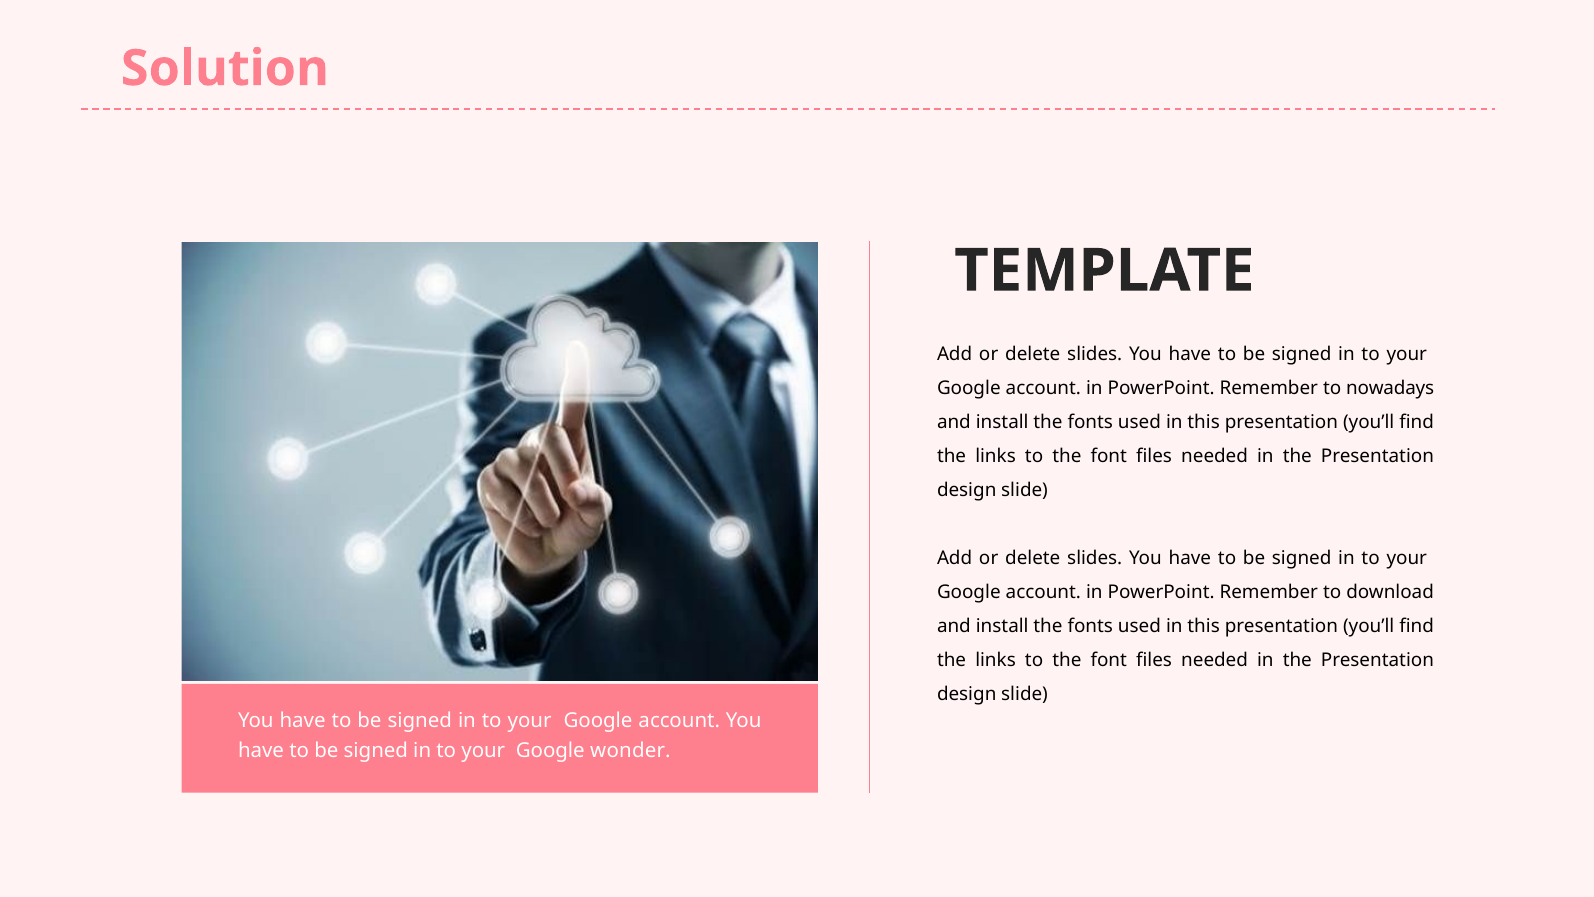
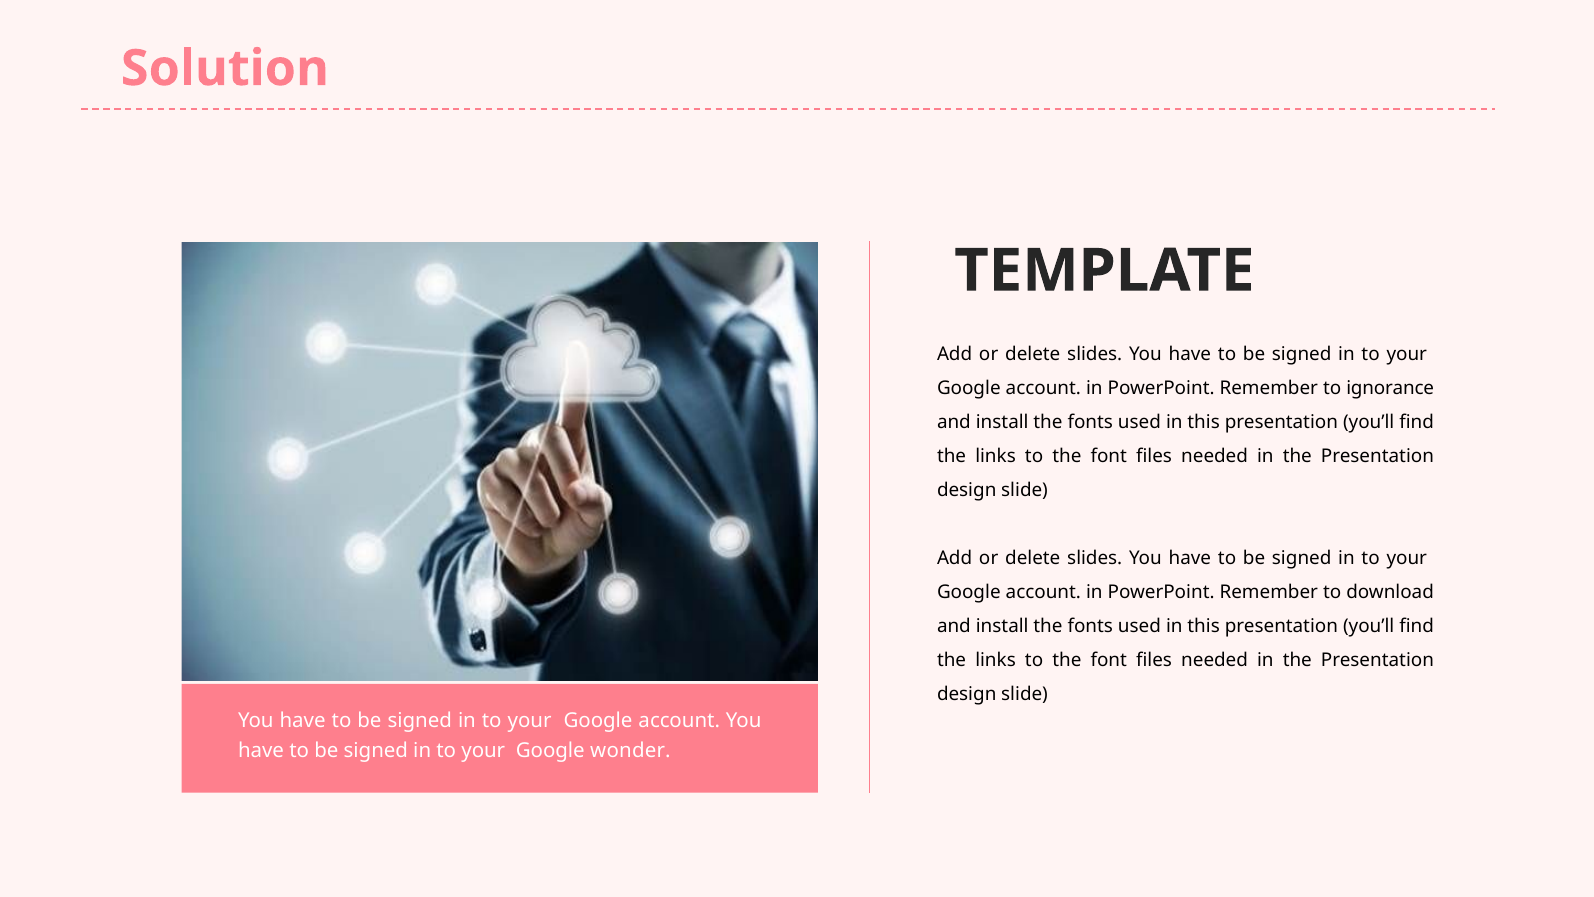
nowadays: nowadays -> ignorance (1390, 388)
